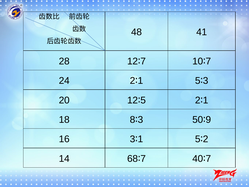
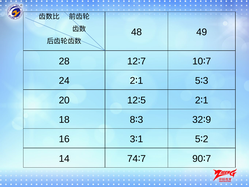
41: 41 -> 49 (202, 32)
50: 50 -> 32 (198, 120)
68: 68 -> 74 (133, 158)
40: 40 -> 90 (198, 158)
